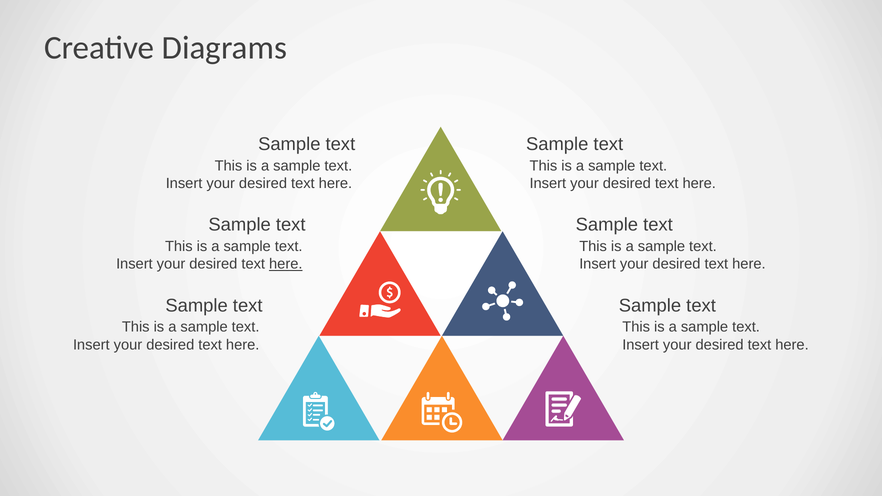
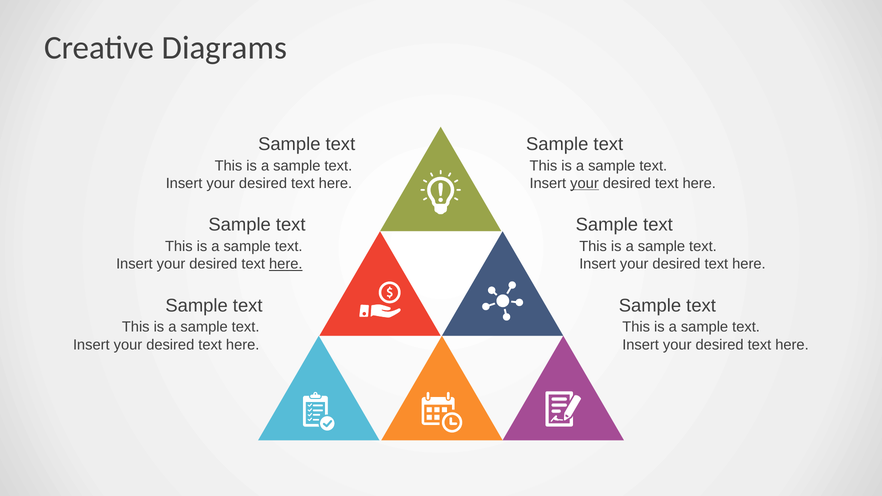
your underline: none -> present (584, 184)
